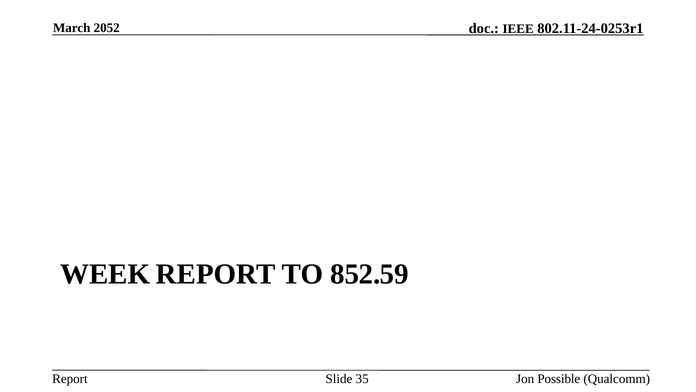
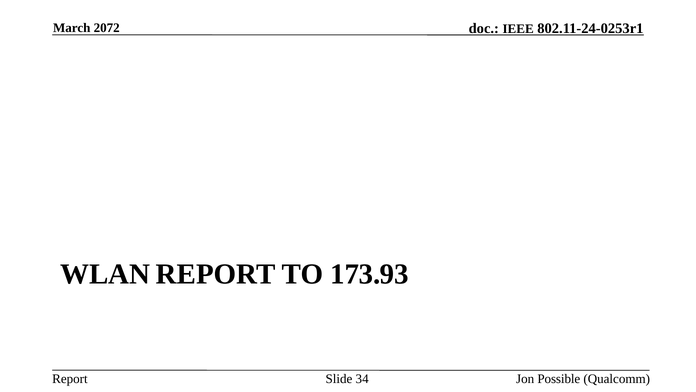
2052: 2052 -> 2072 (107, 28)
WEEK: WEEK -> WLAN (105, 274)
852.59: 852.59 -> 173.93 (370, 274)
35: 35 -> 34 (362, 378)
